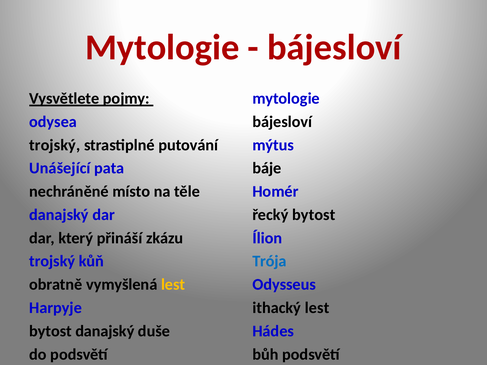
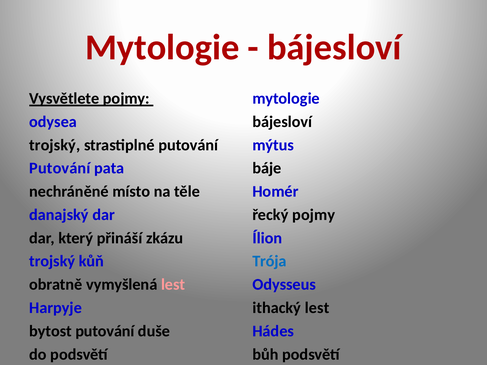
Unášející: Unášející -> Putování (60, 168)
řecký bytost: bytost -> pojmy (314, 215)
lest colour: yellow -> pink (173, 285)
bytost danajský: danajský -> putování (105, 331)
